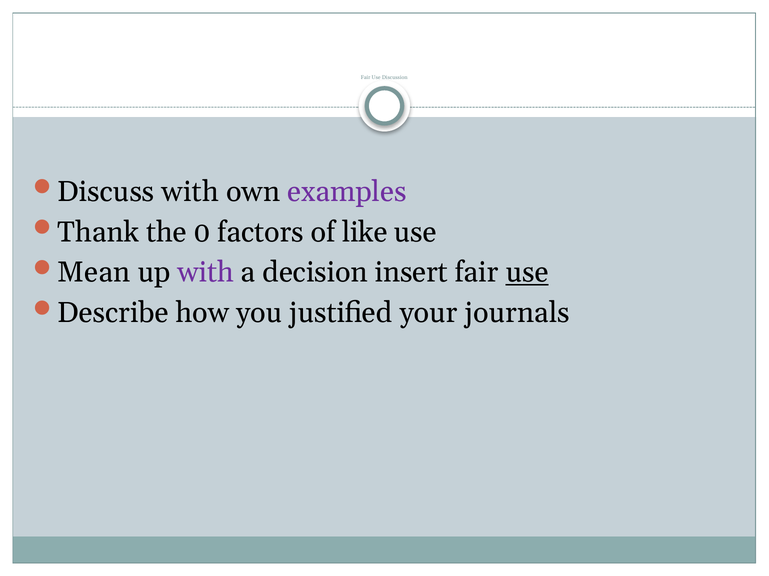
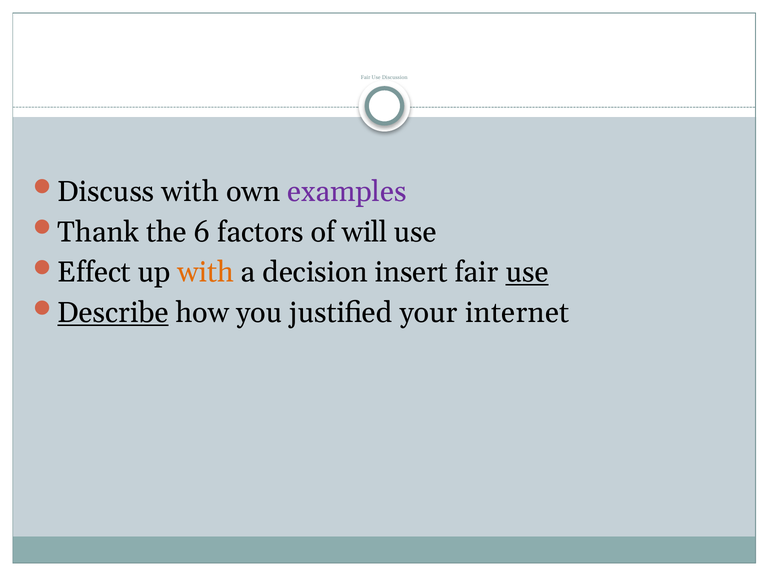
0: 0 -> 6 (202, 232)
like: like -> will (365, 232)
Mean: Mean -> Effect (94, 273)
with colour: purple -> orange (206, 273)
Describe underline: none -> present (113, 313)
journals: journals -> internet (517, 313)
